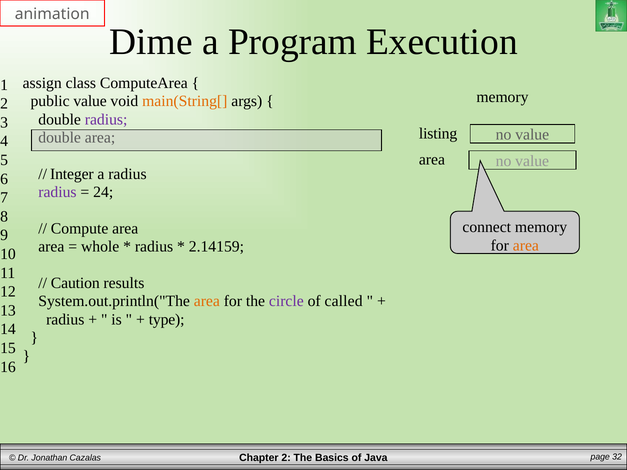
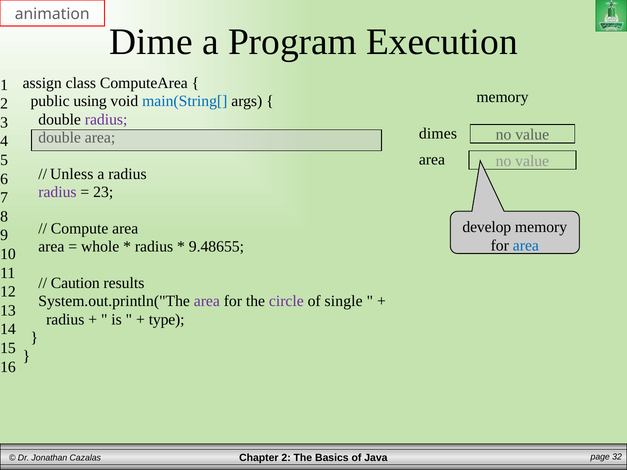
public value: value -> using (90, 101)
main(String[ colour: orange -> blue (185, 101)
listing: listing -> dimes (438, 134)
Integer: Integer -> Unless (72, 174)
24: 24 -> 23 (103, 192)
connect: connect -> develop (487, 227)
area colour: orange -> blue (526, 246)
2.14159: 2.14159 -> 9.48655 (216, 247)
area colour: orange -> purple (207, 301)
called: called -> single (344, 301)
